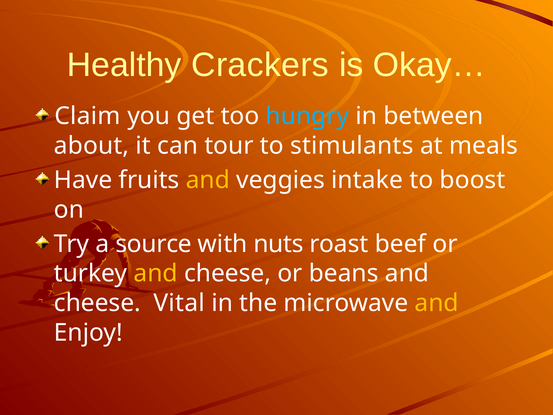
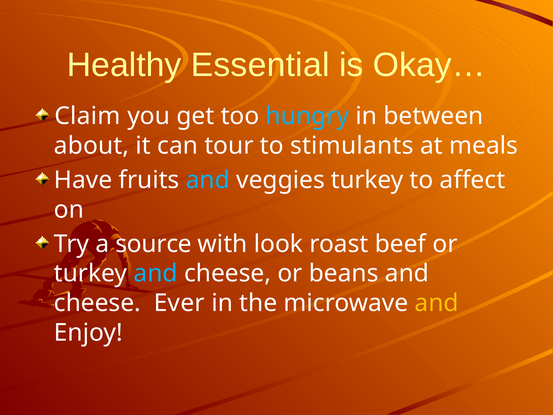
Crackers: Crackers -> Essential (260, 65)
and colour: yellow -> light blue (208, 180)
veggies intake: intake -> turkey (367, 180)
boost: boost -> affect (472, 180)
nuts: nuts -> look (278, 244)
and colour: yellow -> light blue (156, 273)
Vital: Vital -> Ever (179, 303)
